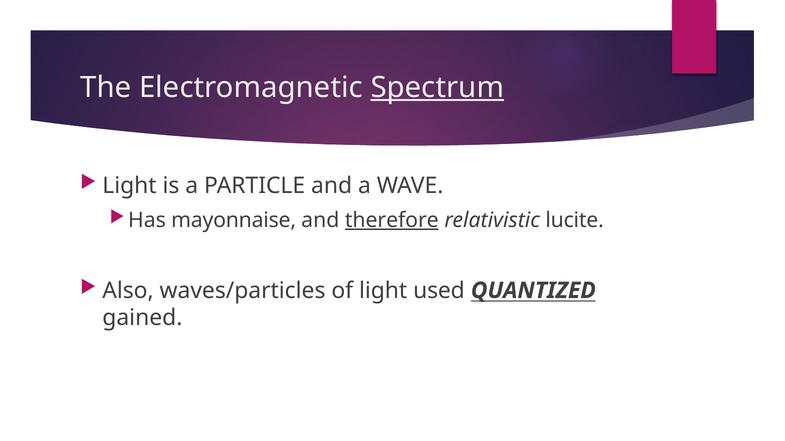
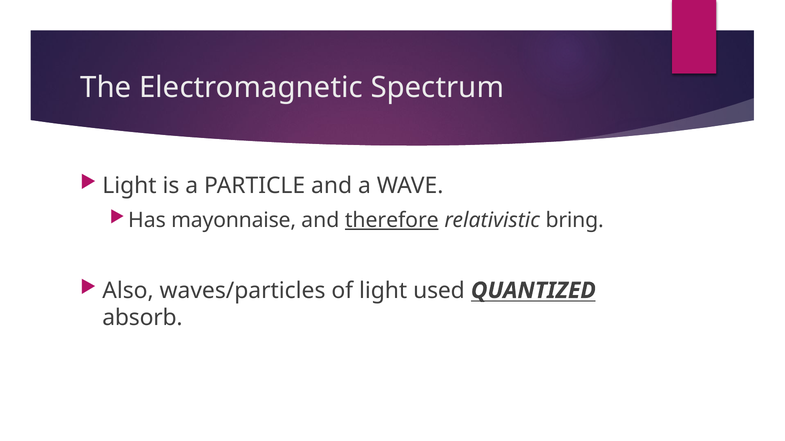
Spectrum underline: present -> none (437, 87)
lucite: lucite -> bring (575, 220)
gained: gained -> absorb (142, 318)
